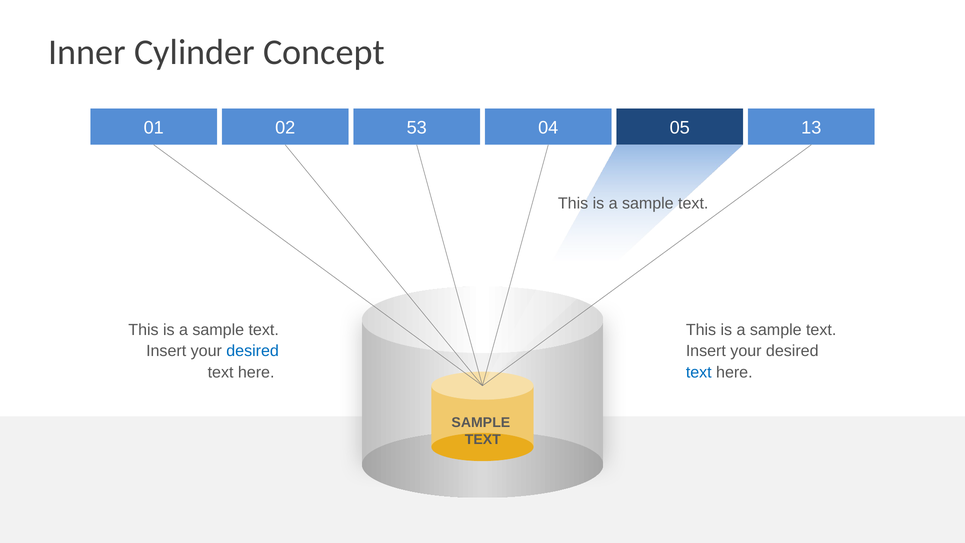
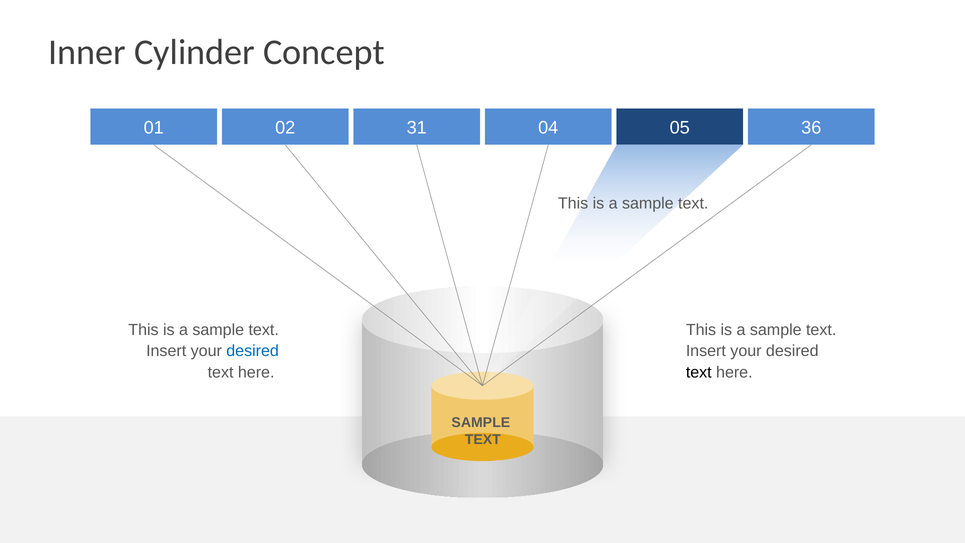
53: 53 -> 31 (417, 128)
13: 13 -> 36 (811, 128)
text colour: blue -> black (699, 372)
